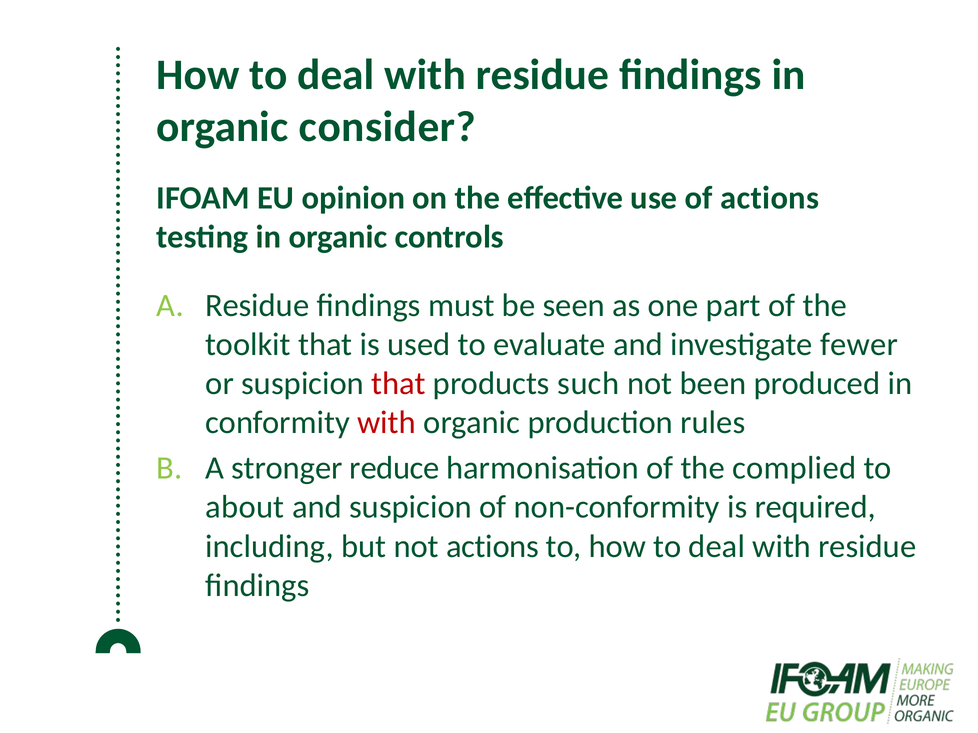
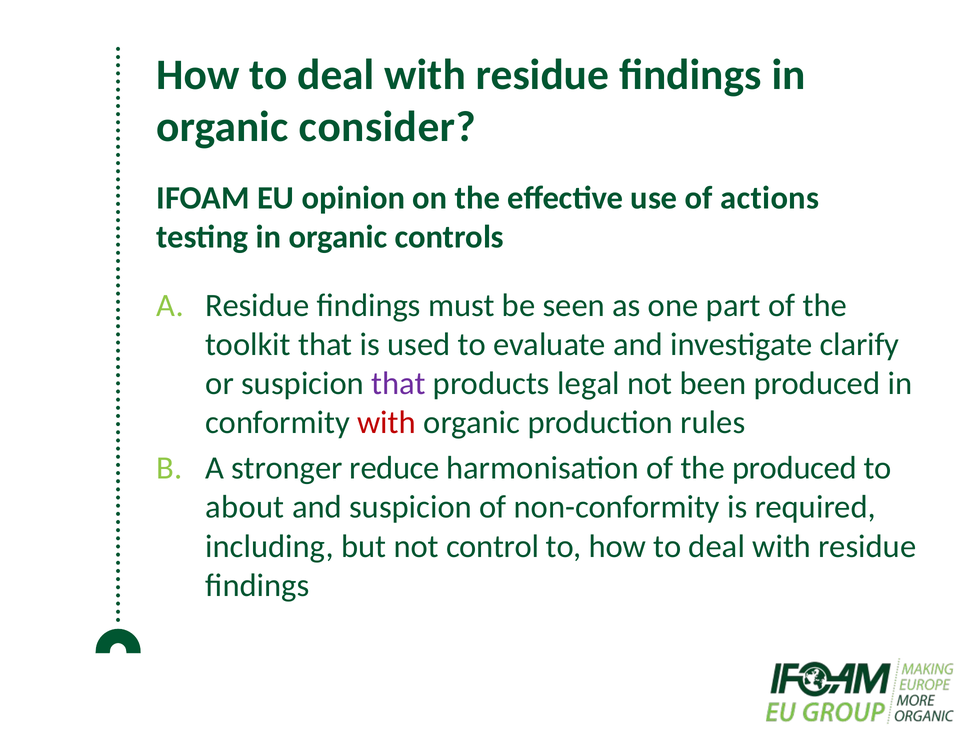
fewer: fewer -> clarify (859, 345)
that colour: red -> purple (398, 384)
such: such -> legal (588, 384)
the complied: complied -> produced (794, 468)
not actions: actions -> control (493, 547)
